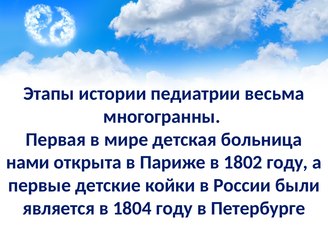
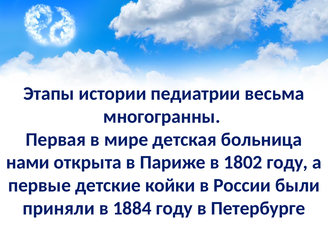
является: является -> приняли (59, 208)
1804: 1804 -> 1884 (132, 208)
